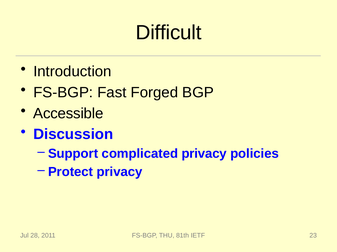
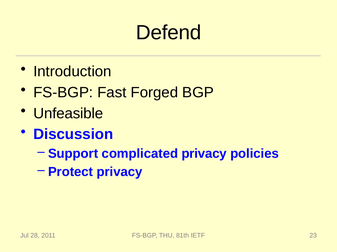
Difficult: Difficult -> Defend (169, 33)
Accessible: Accessible -> Unfeasible (68, 114)
